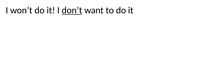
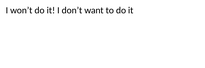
don’t underline: present -> none (72, 10)
